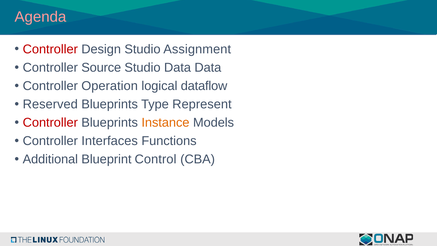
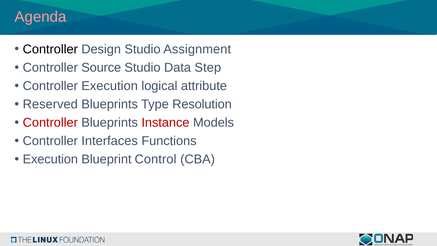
Controller colour: red -> black (50, 49)
Data Data: Data -> Step (208, 68)
Controller Operation: Operation -> Execution (110, 86)
dataflow: dataflow -> attribute (204, 86)
Represent: Represent -> Resolution (202, 104)
Instance colour: orange -> red (165, 123)
Additional: Additional -> Execution (50, 159)
